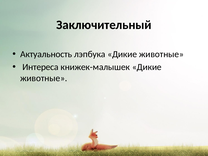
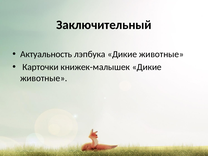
Интереса: Интереса -> Карточки (40, 67)
